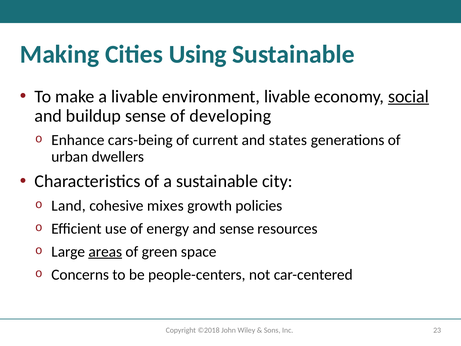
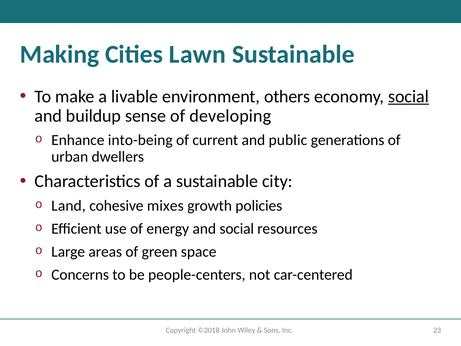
Using: Using -> Lawn (197, 54)
environment livable: livable -> others (287, 96)
cars-being: cars-being -> into-being (140, 140)
states: states -> public (288, 140)
and sense: sense -> social (237, 228)
areas underline: present -> none (105, 251)
